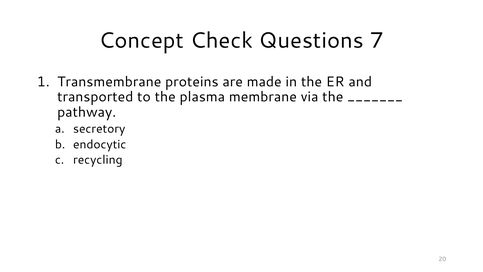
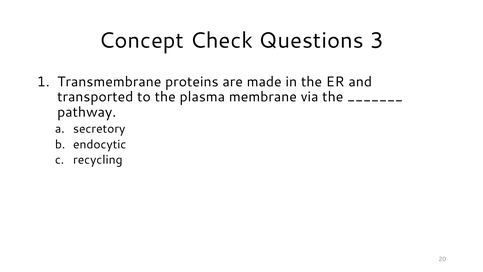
7: 7 -> 3 (377, 41)
